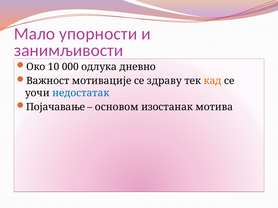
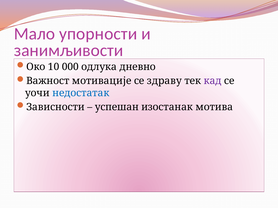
кад colour: orange -> purple (213, 81)
Појачавање: Појачавање -> Зависности (55, 107)
основом: основом -> успешан (117, 107)
